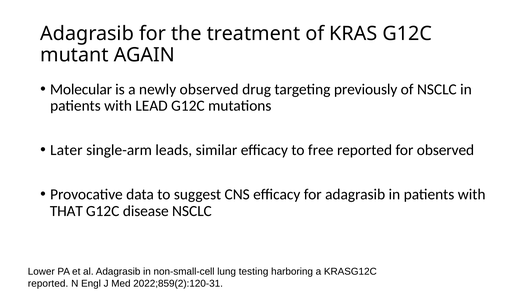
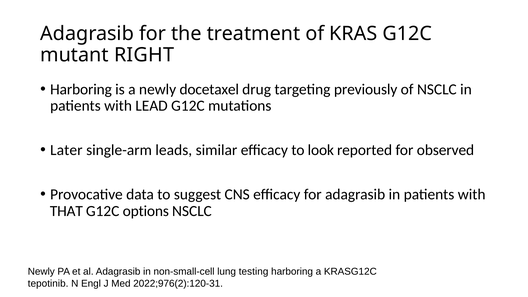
AGAIN: AGAIN -> RIGHT (144, 55)
Molecular: Molecular -> Harboring (81, 89)
newly observed: observed -> docetaxel (209, 89)
free: free -> look (321, 150)
disease: disease -> options (146, 211)
Lower: Lower -> Newly (41, 272)
reported: reported -> tepotinib (48, 283)
2022;859(2):120-31: 2022;859(2):120-31 -> 2022;976(2):120-31 (178, 283)
